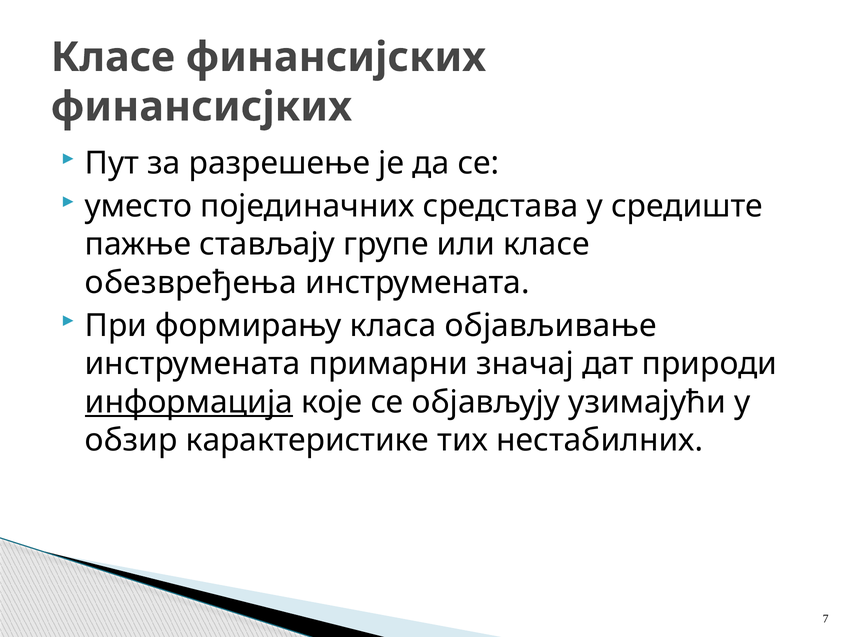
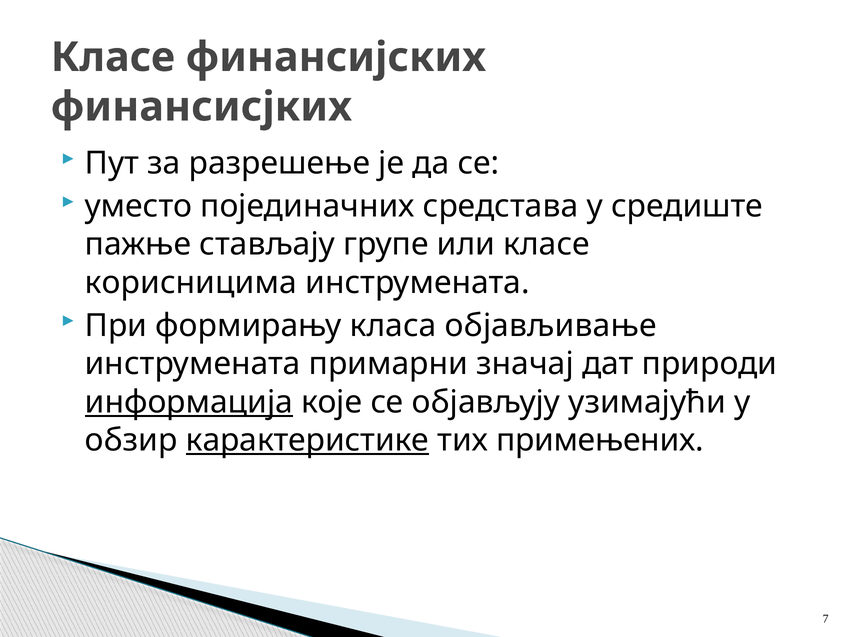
обезвређења: обезвређења -> корисницима (191, 283)
карактеристике underline: none -> present (307, 440)
нестабилних: нестабилних -> примењених (600, 440)
